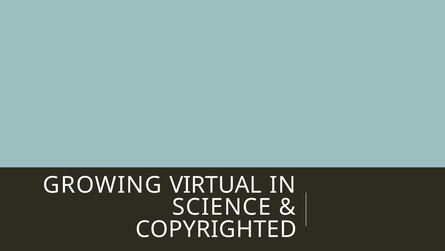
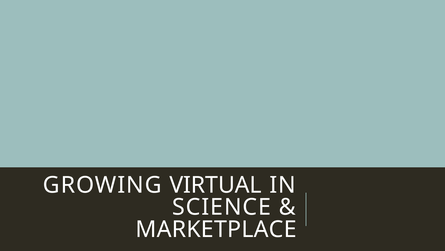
COPYRIGHTED: COPYRIGHTED -> MARKETPLACE (216, 229)
